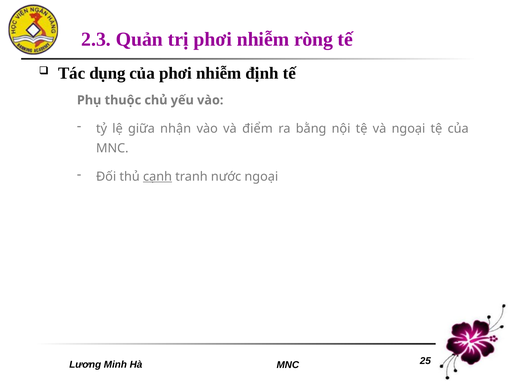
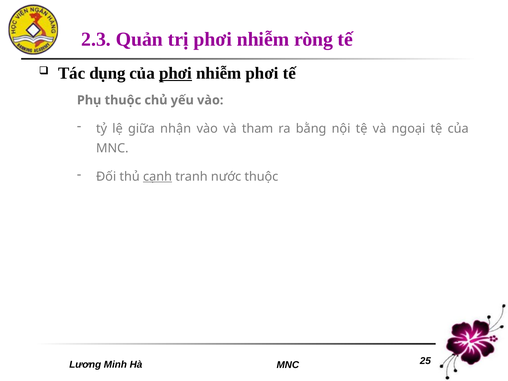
phơi underline: none -> present (176, 73)
nhiễm định: định -> phơi (262, 73)
điểm: điểm -> tham (258, 128)
nước ngoại: ngoại -> thuộc (261, 177)
